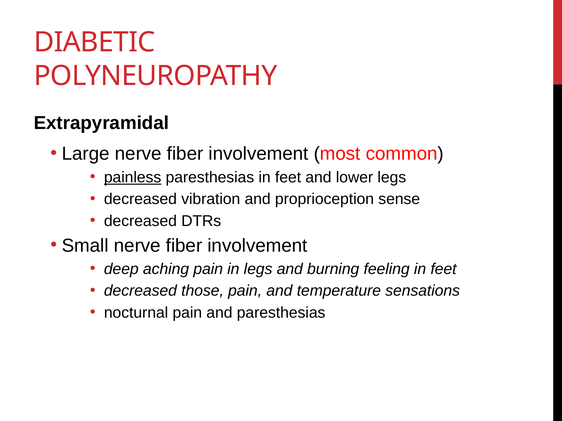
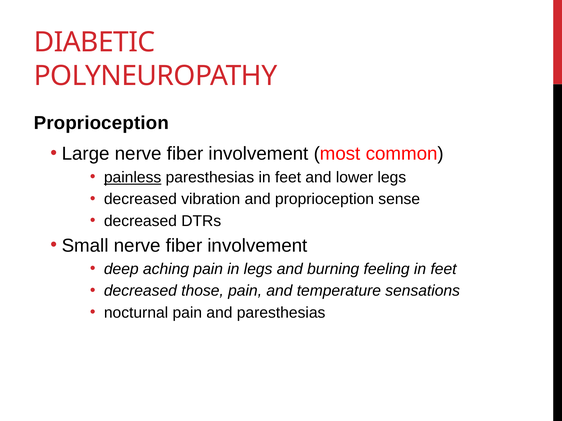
Extrapyramidal: Extrapyramidal -> Proprioception (101, 123)
